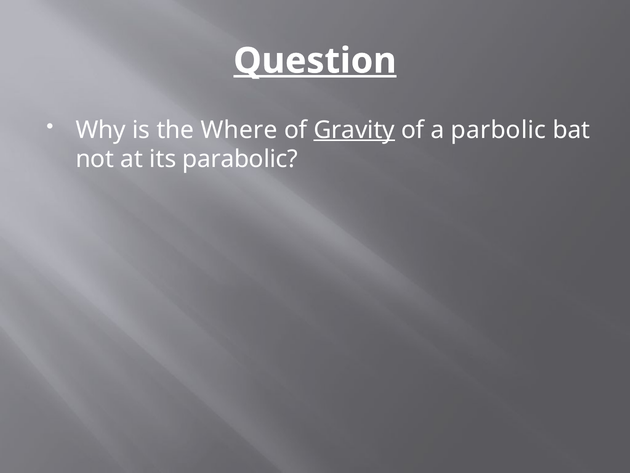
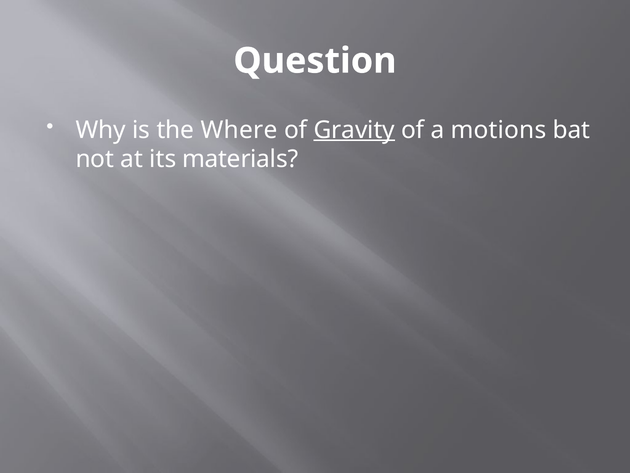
Question underline: present -> none (315, 61)
parbolic: parbolic -> motions (499, 130)
parabolic: parabolic -> materials (240, 159)
